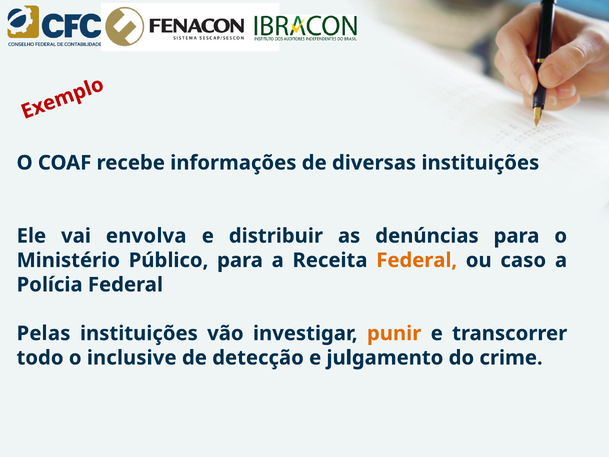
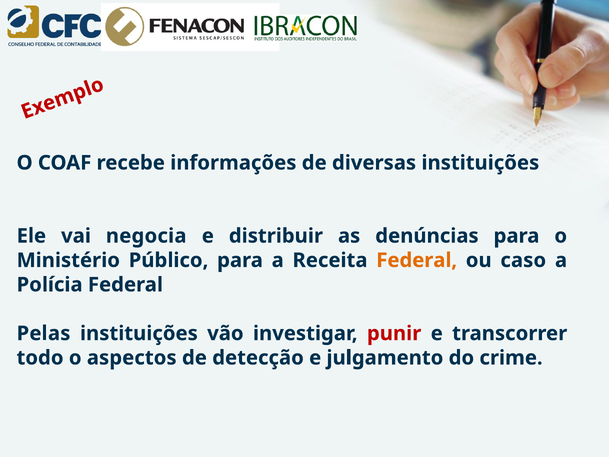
envolva: envolva -> negocia (146, 236)
punir colour: orange -> red (394, 333)
inclusive: inclusive -> aspectos (132, 358)
